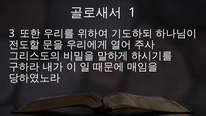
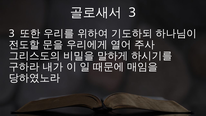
1: 1 -> 3 (132, 12)
